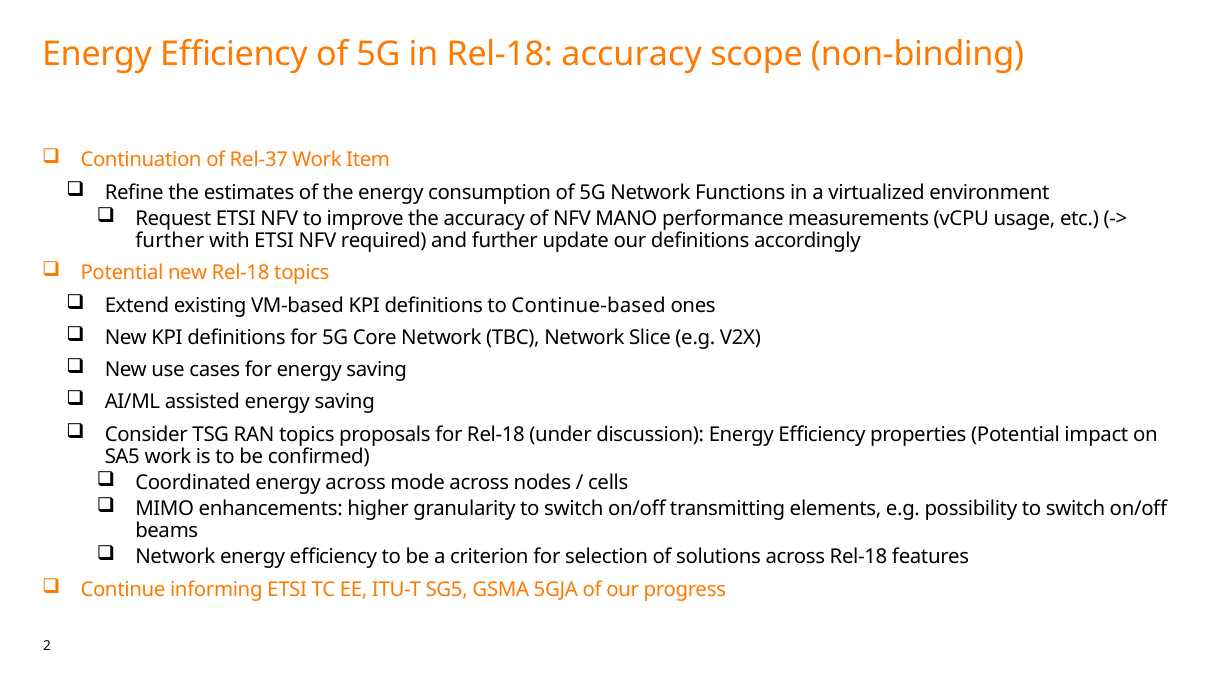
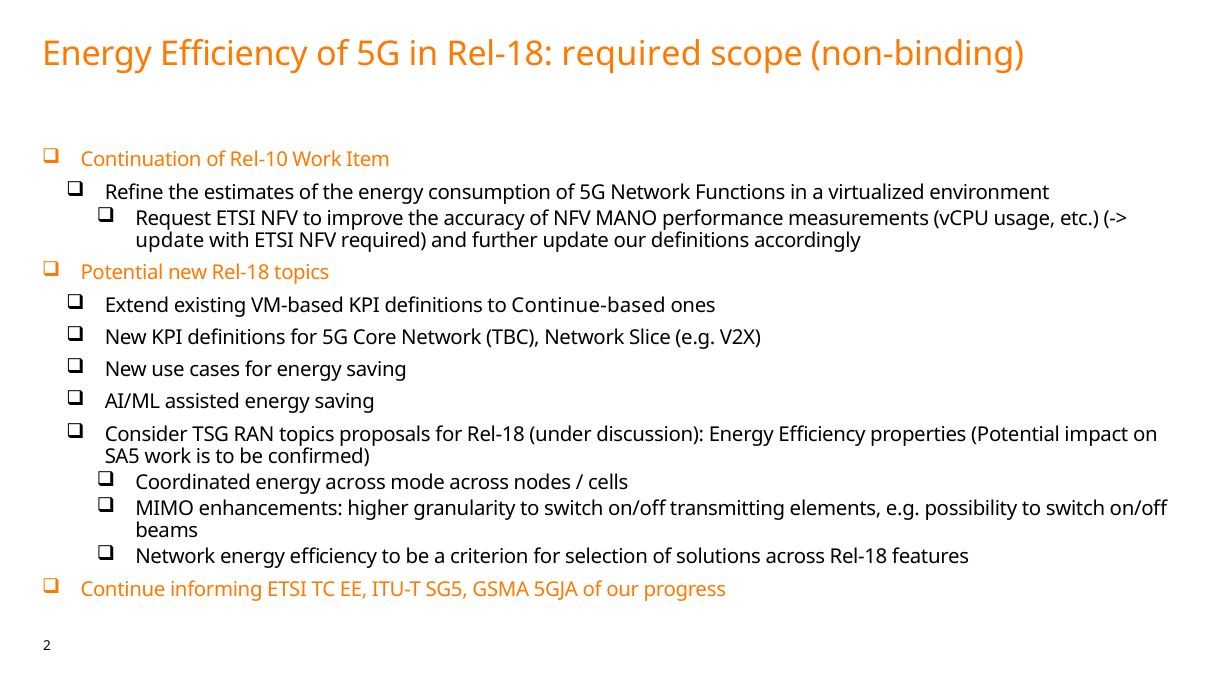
Rel-18 accuracy: accuracy -> required (632, 54)
Rel-37: Rel-37 -> Rel-10 (259, 160)
further: further -> update (170, 241)
